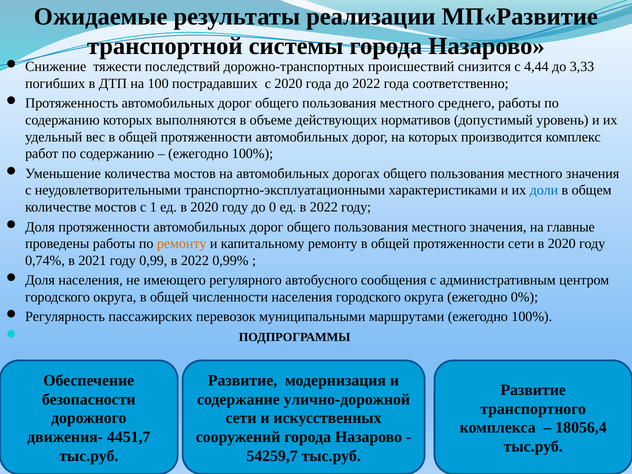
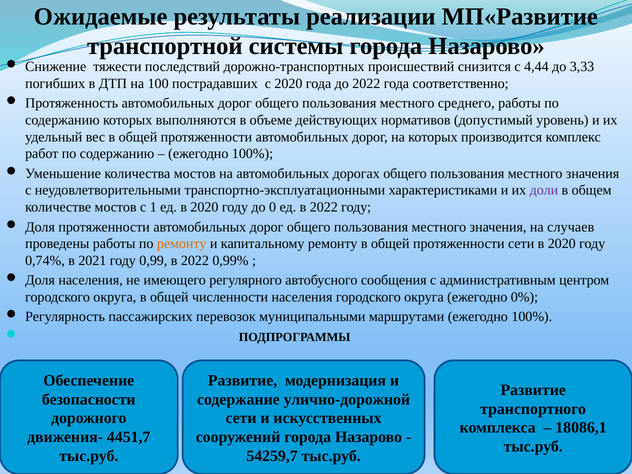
доли colour: blue -> purple (544, 190)
главные: главные -> случаев (571, 227)
18056,4: 18056,4 -> 18086,1 (581, 428)
